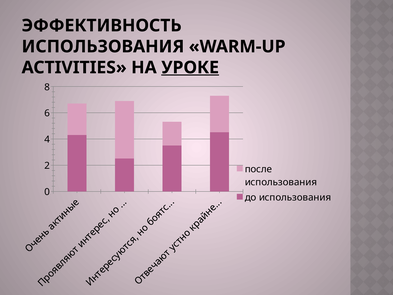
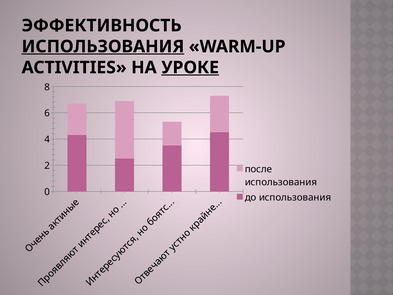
ИСПОЛЬЗОВАНИЯ underline: none -> present (103, 47)
